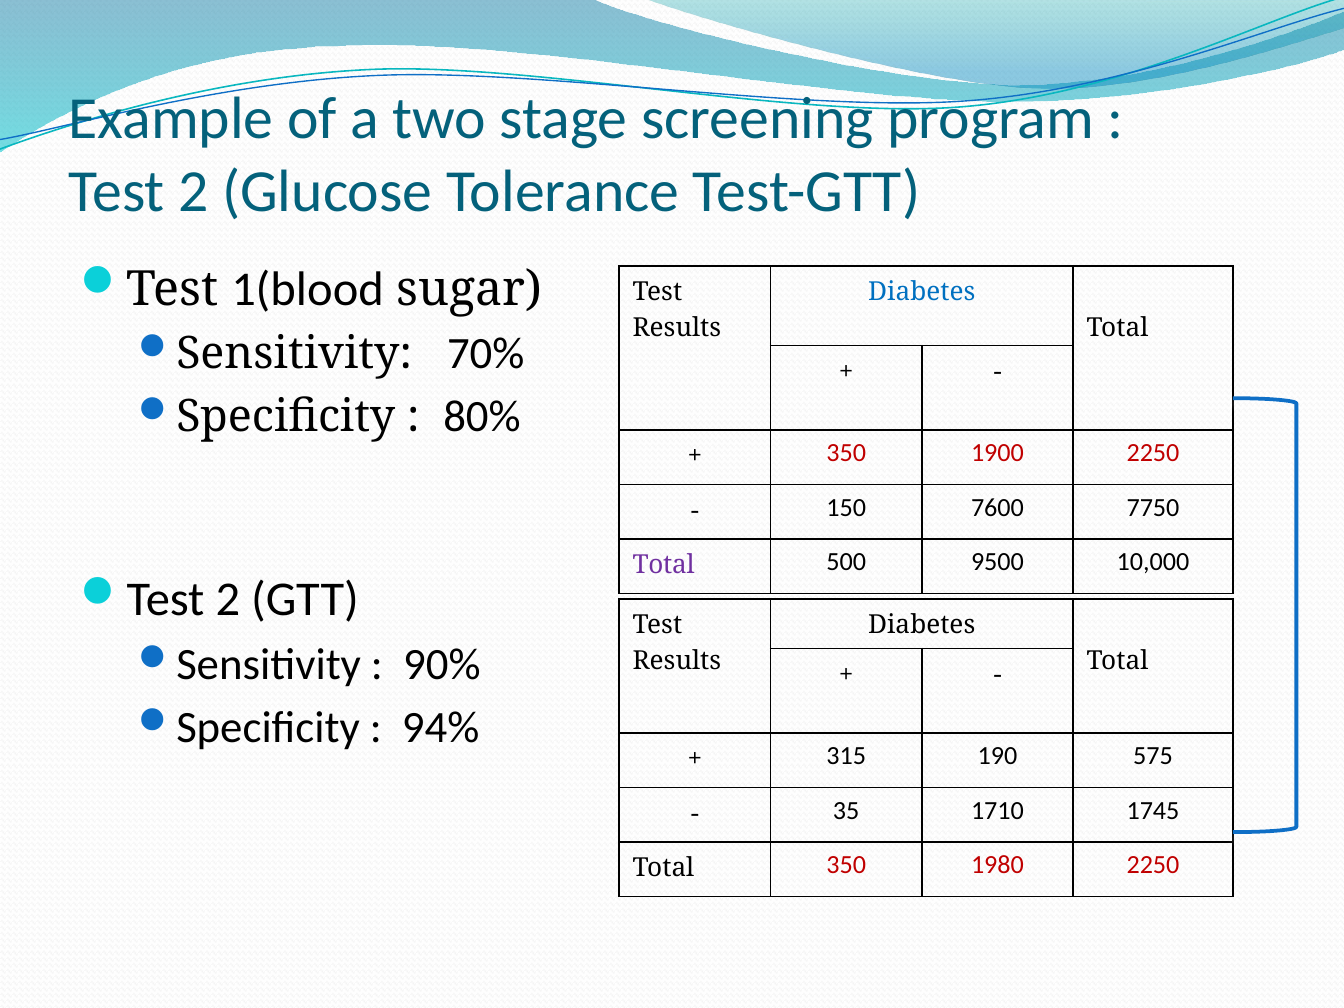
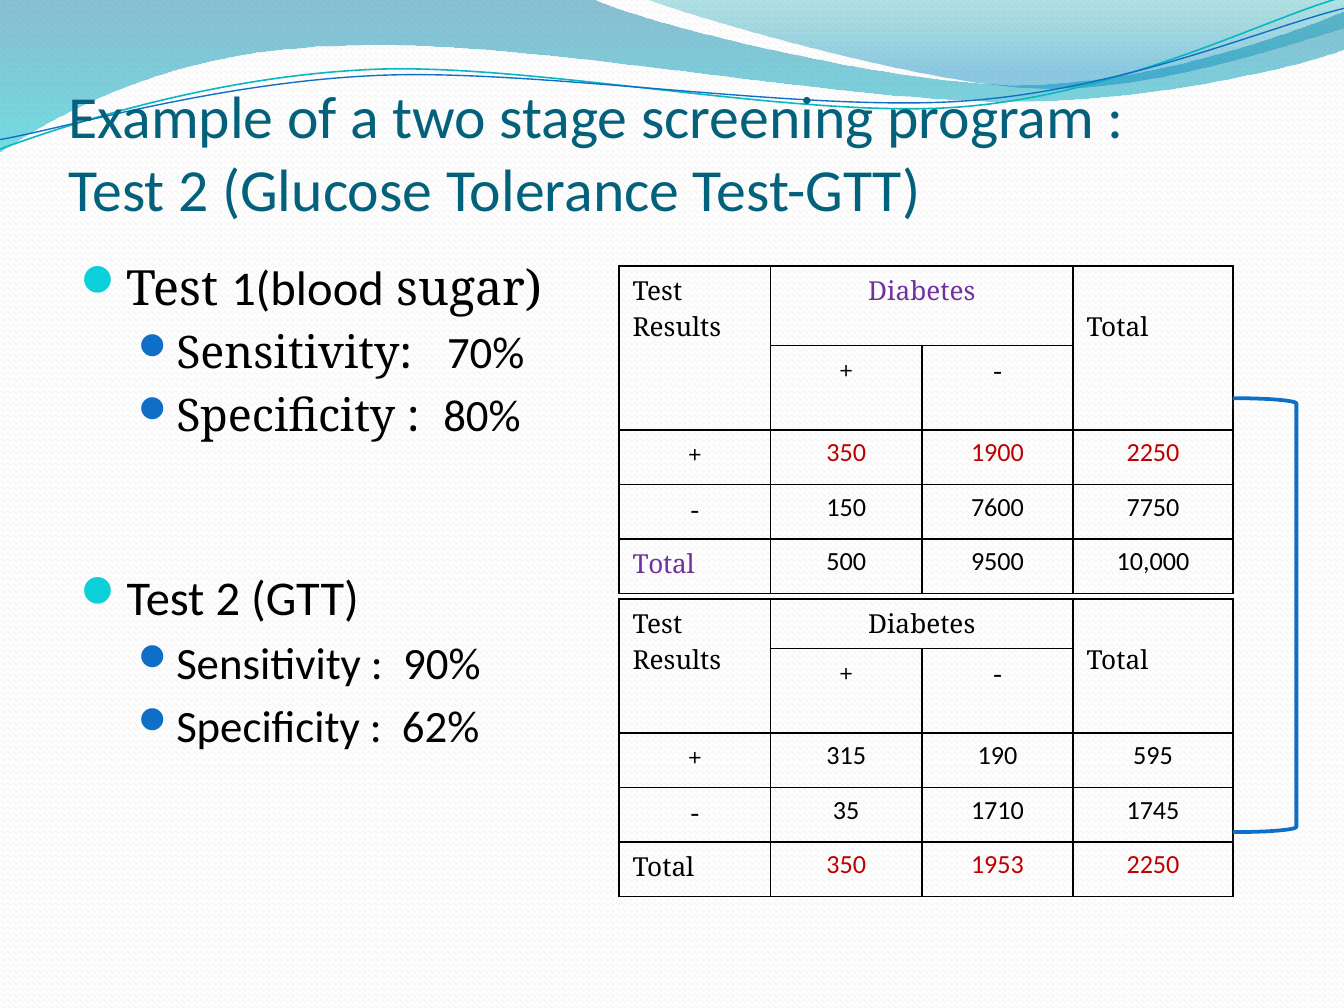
Diabetes colour: blue -> purple (922, 292)
94%: 94% -> 62% (441, 727)
575: 575 -> 595 (1153, 756)
1980: 1980 -> 1953 (997, 865)
